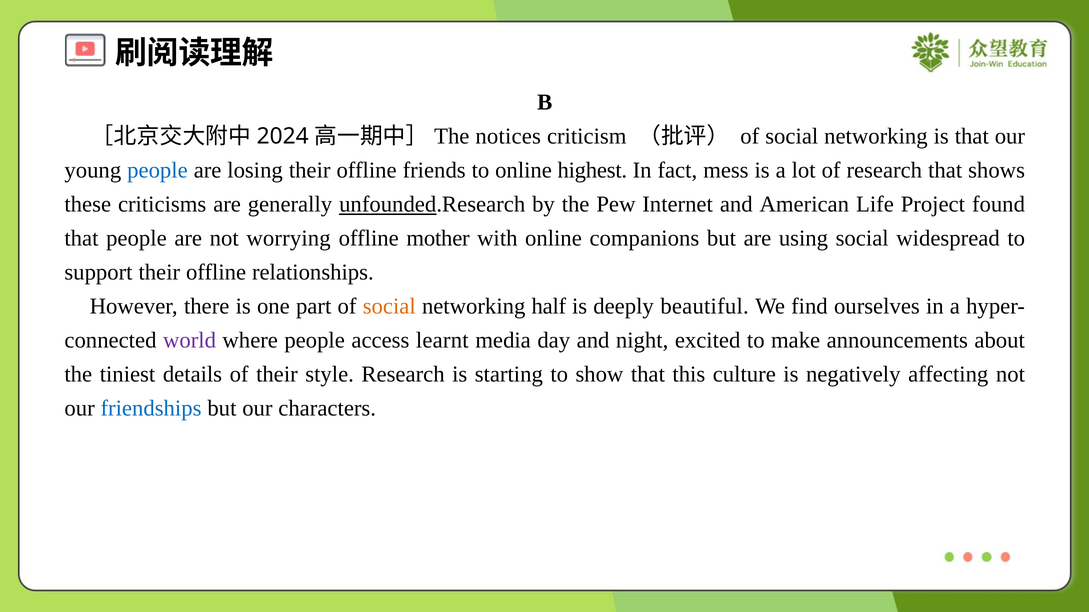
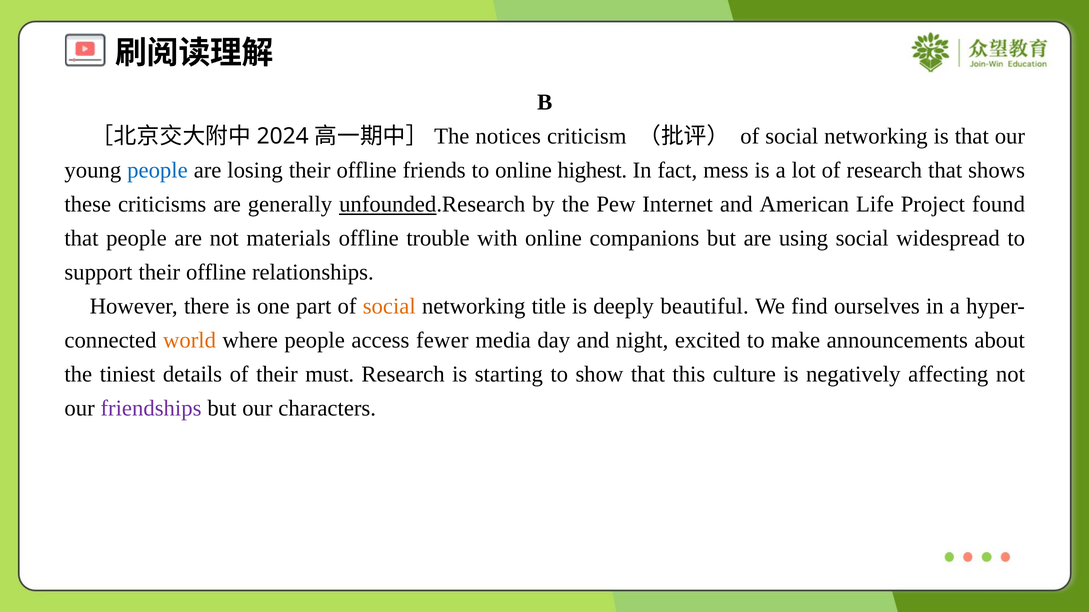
worrying: worrying -> materials (289, 238)
mother: mother -> trouble (438, 238)
half: half -> title (549, 307)
world colour: purple -> orange (190, 341)
learnt: learnt -> fewer (442, 341)
style: style -> must (330, 375)
friendships colour: blue -> purple (151, 409)
